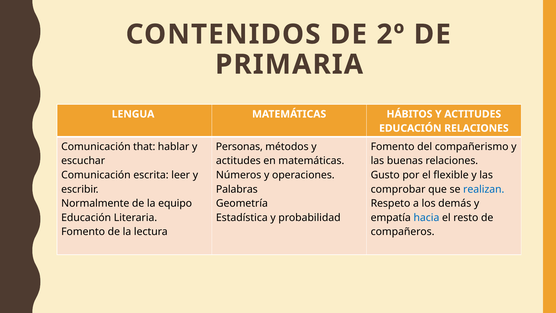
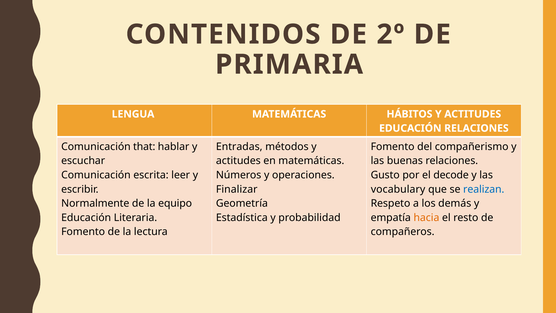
Personas: Personas -> Entradas (239, 147)
flexible: flexible -> decode (451, 175)
Palabras: Palabras -> Finalizar (237, 189)
comprobar: comprobar -> vocabulary (398, 189)
hacia colour: blue -> orange (426, 217)
